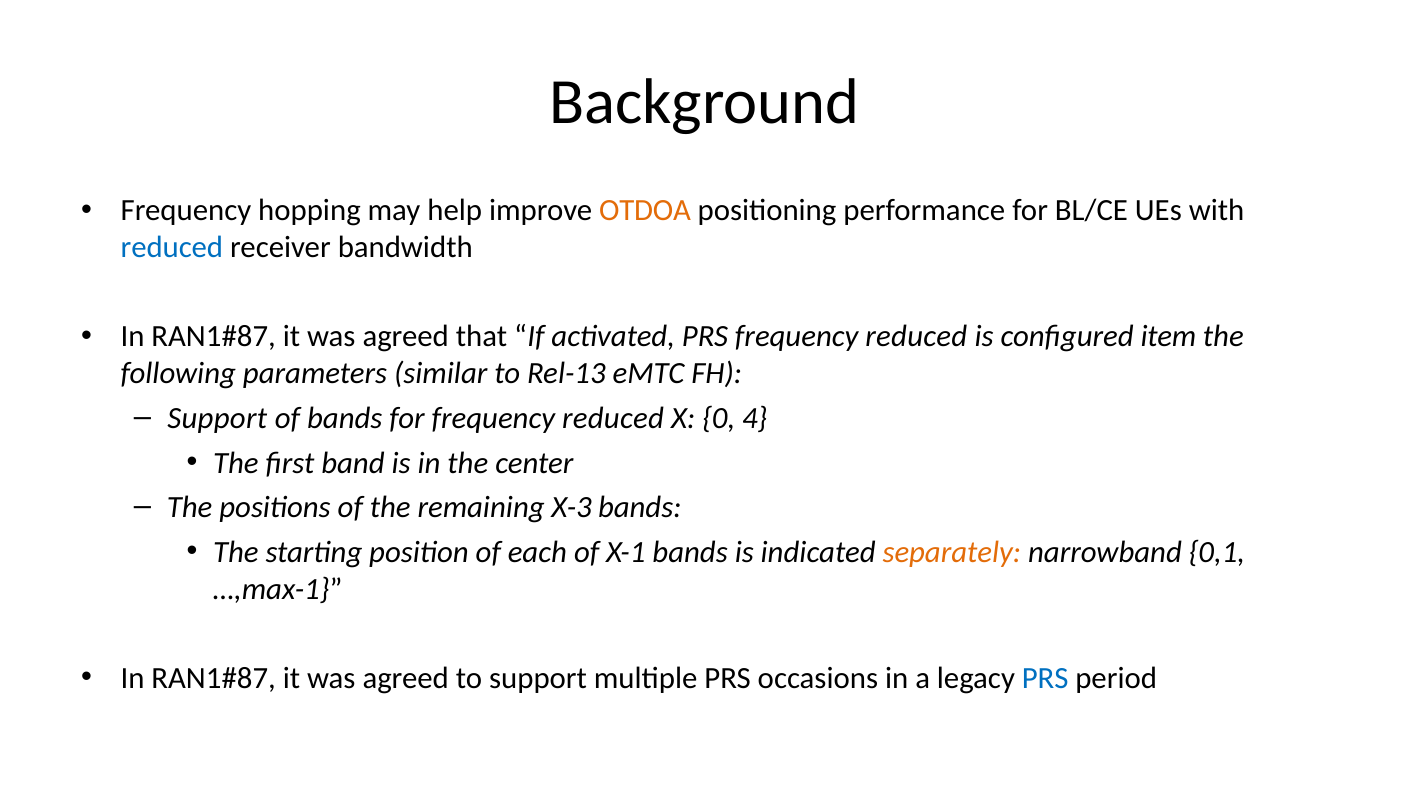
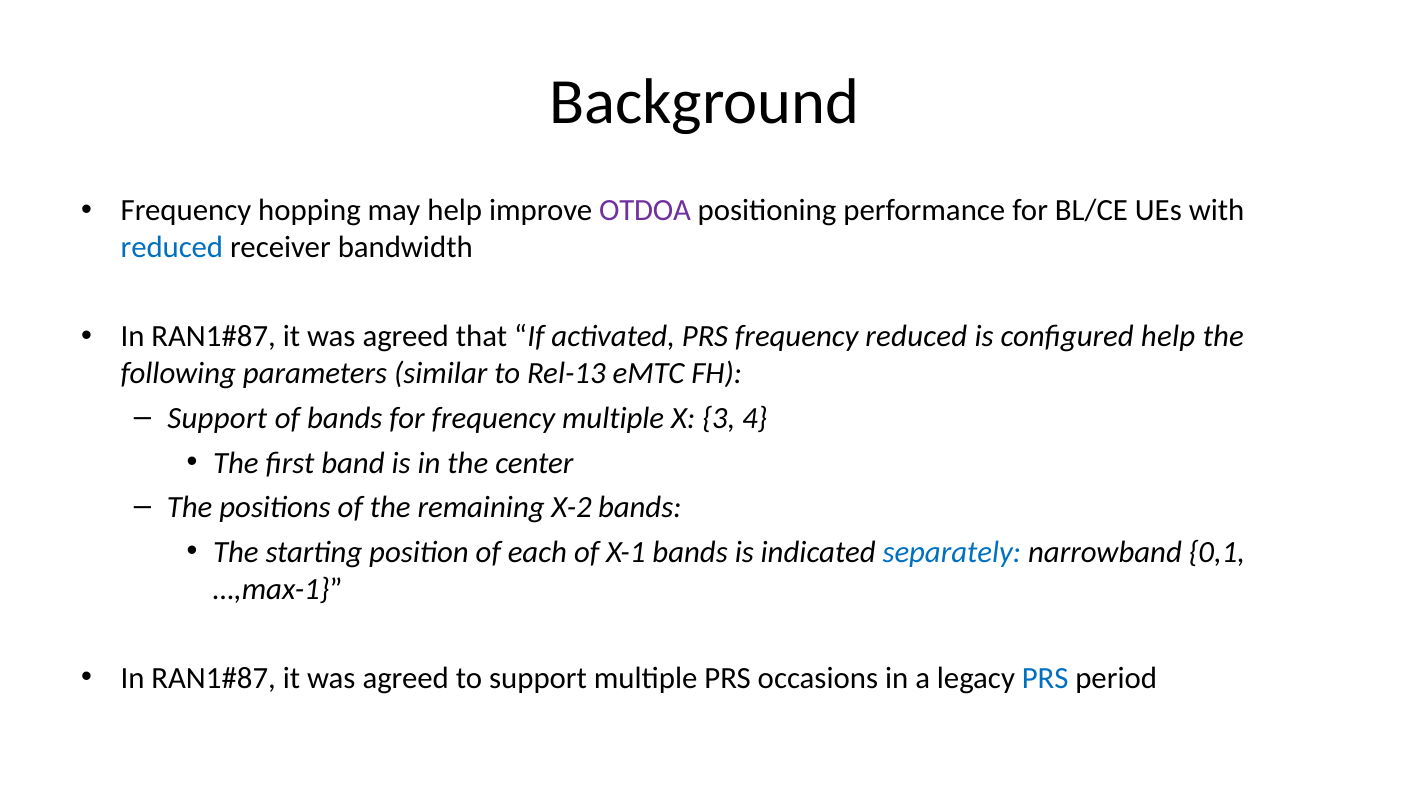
OTDOA colour: orange -> purple (645, 211)
configured item: item -> help (1168, 337)
for frequency reduced: reduced -> multiple (613, 419)
0: 0 -> 3 (719, 419)
X-3: X-3 -> X-2 (572, 508)
separately colour: orange -> blue (952, 552)
